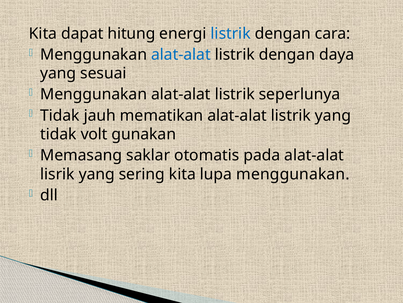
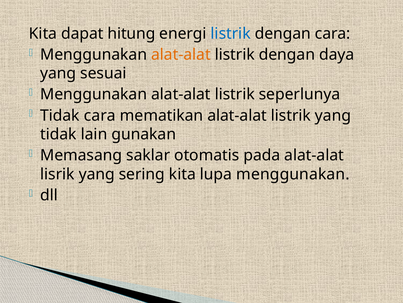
alat-alat colour: blue -> orange (181, 54)
Tidak jauh: jauh -> cara (100, 115)
volt: volt -> lain (94, 134)
